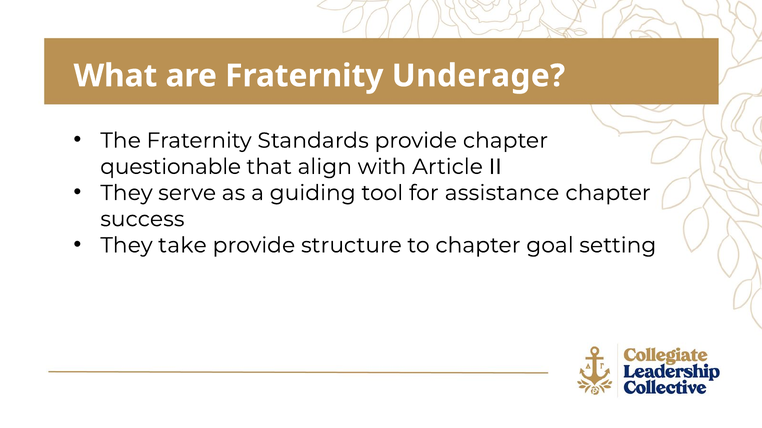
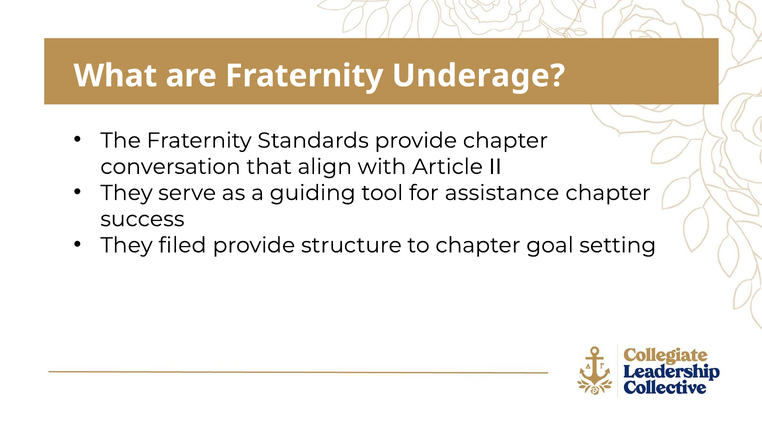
questionable: questionable -> conversation (171, 167)
take: take -> filed (182, 246)
